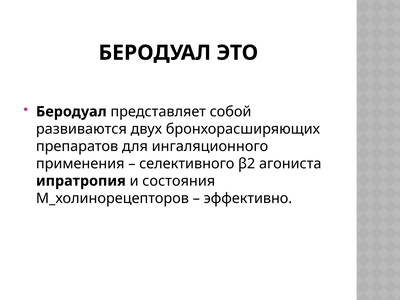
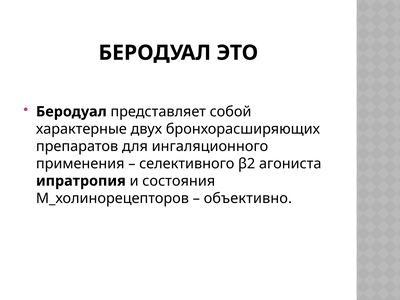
развиваются: развиваются -> характерные (81, 129)
эффективно: эффективно -> объективно (248, 198)
